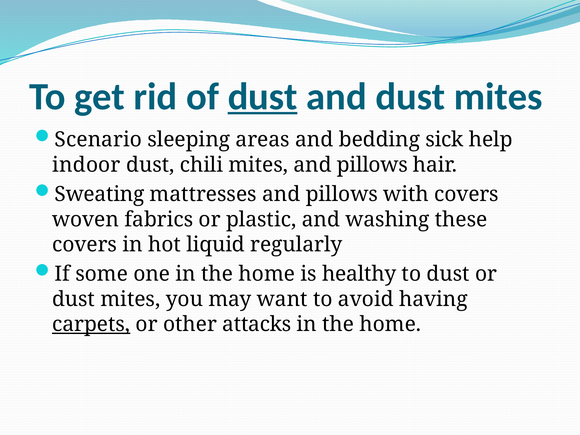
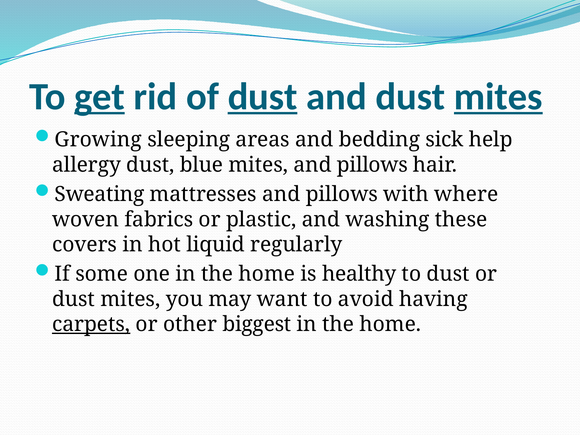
get underline: none -> present (100, 97)
mites underline: none -> present (498, 97)
Scenario: Scenario -> Growing (98, 140)
indoor: indoor -> allergy (87, 165)
chili: chili -> blue (202, 165)
with covers: covers -> where (466, 194)
attacks: attacks -> biggest (257, 324)
